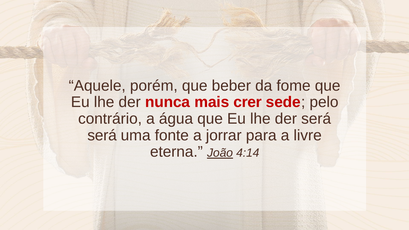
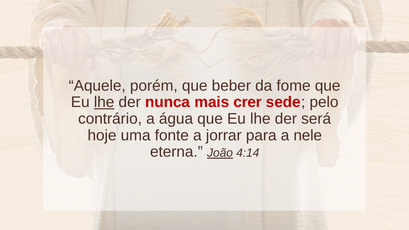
lhe underline: none -> present (104, 102)
será: será -> hoje (102, 135)
livre: livre -> nele (308, 135)
